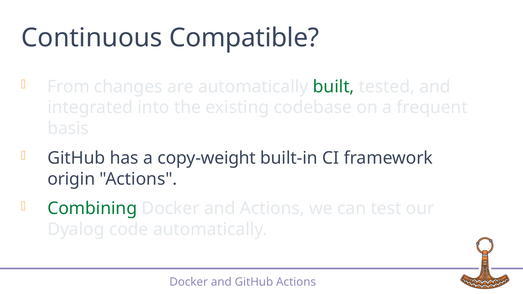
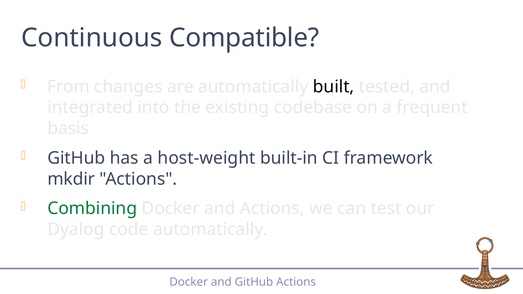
built colour: green -> black (334, 87)
copy-weight: copy-weight -> host-weight (207, 158)
origin: origin -> mkdir (71, 179)
